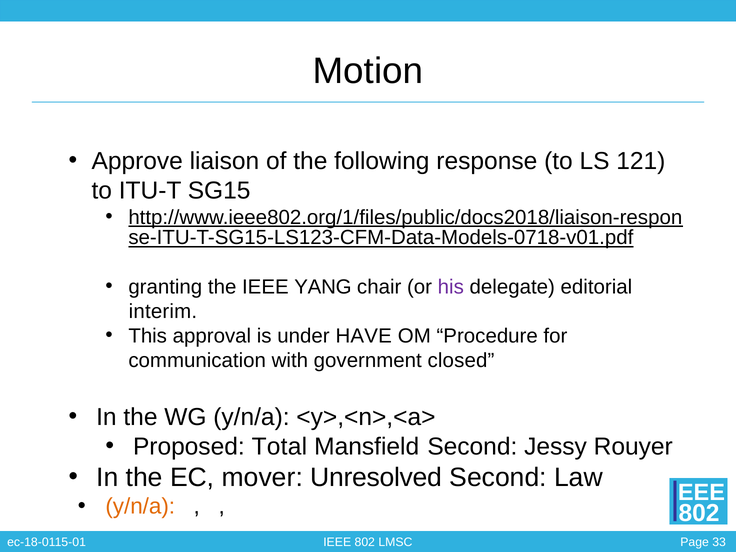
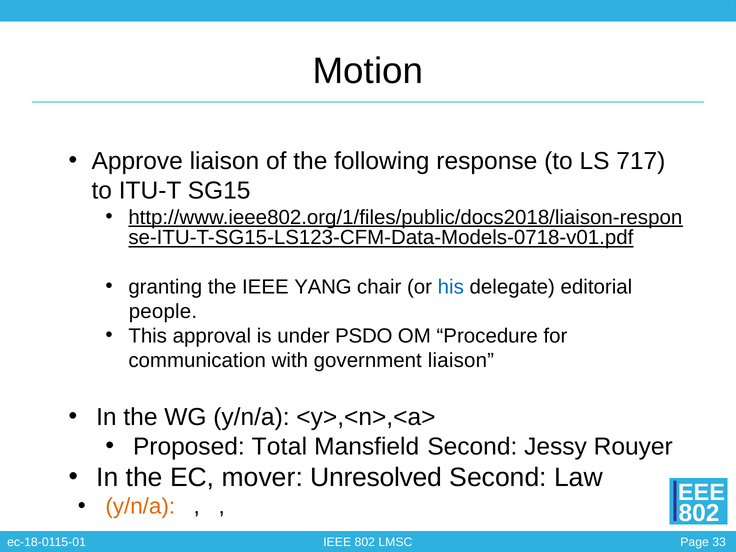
121: 121 -> 717 (641, 161)
his colour: purple -> blue (451, 287)
interim: interim -> people (163, 311)
HAVE: HAVE -> PSDO (364, 336)
government closed: closed -> liaison (461, 360)
